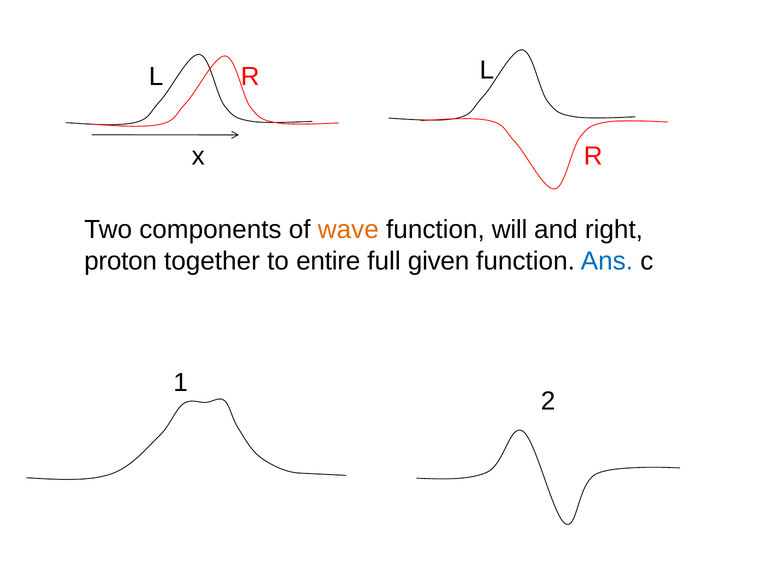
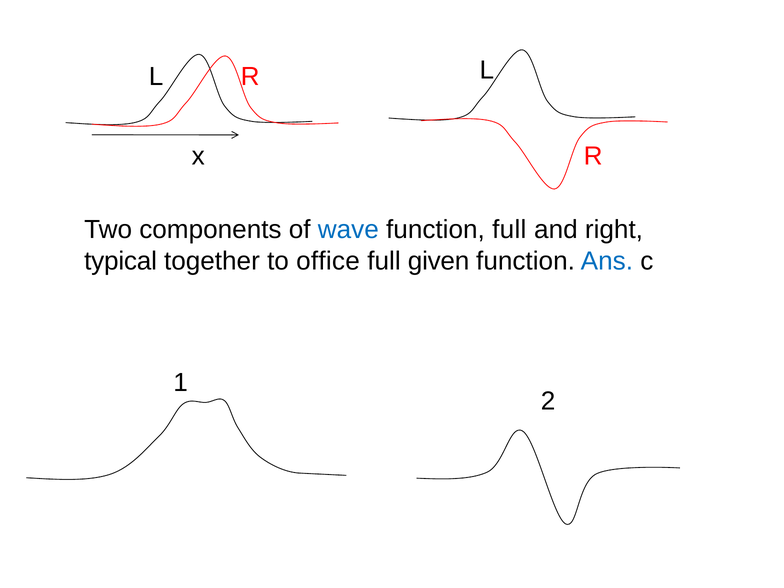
wave colour: orange -> blue (348, 230)
function will: will -> full (509, 230)
proton: proton -> typical (121, 261)
entire: entire -> office (328, 261)
